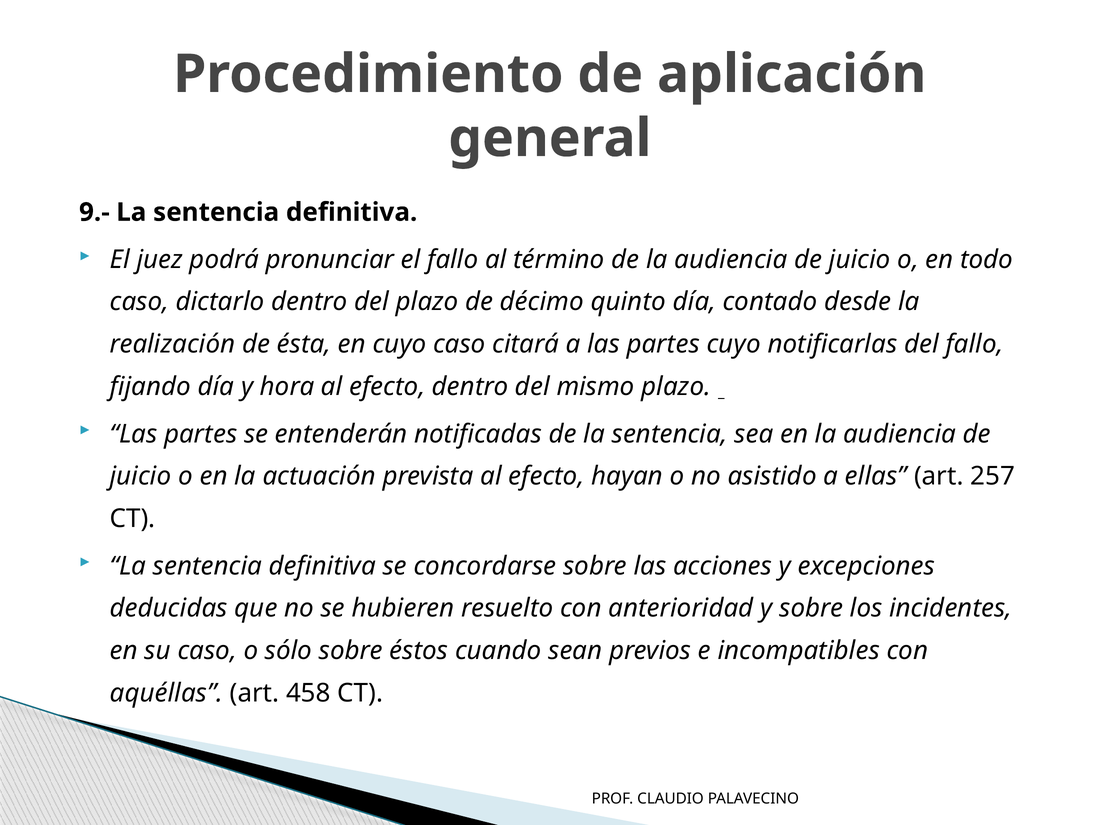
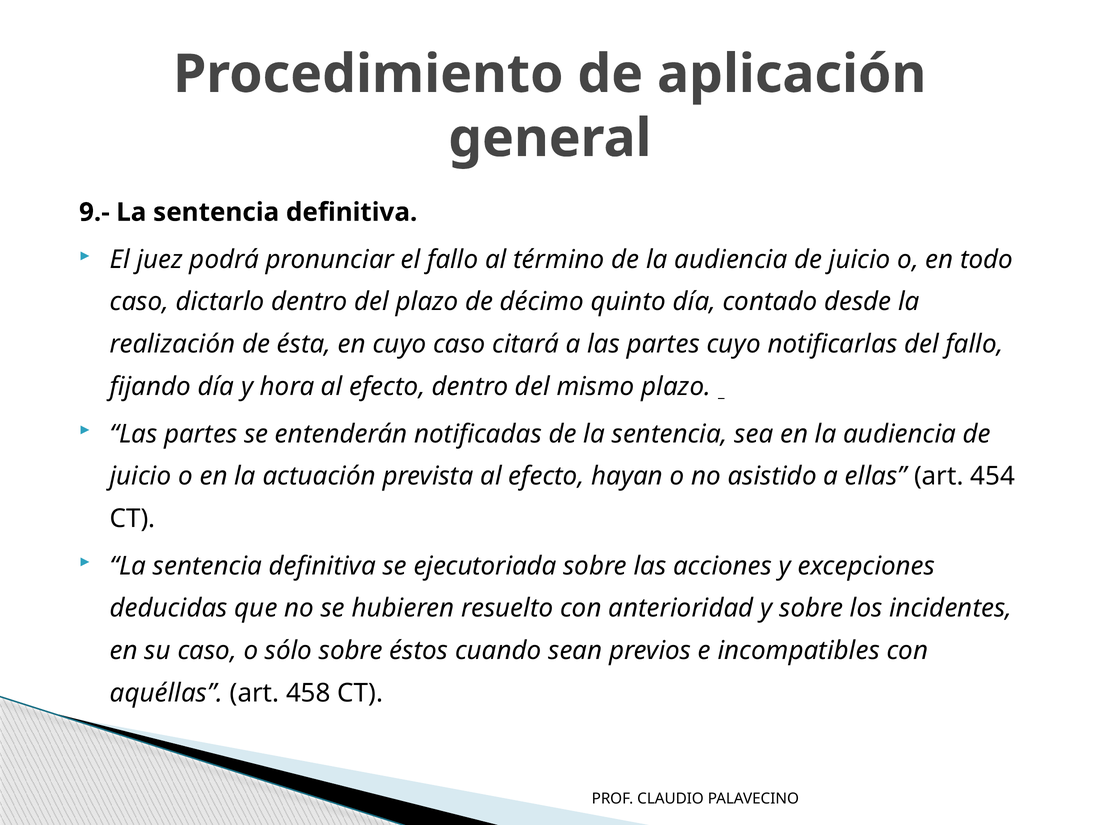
257: 257 -> 454 (993, 476)
concordarse: concordarse -> ejecutoriada (485, 566)
